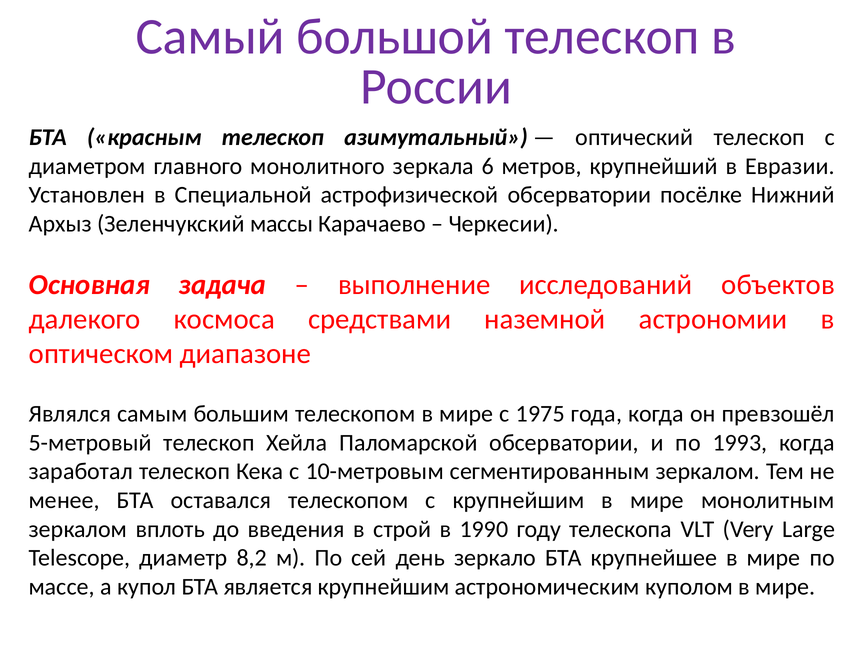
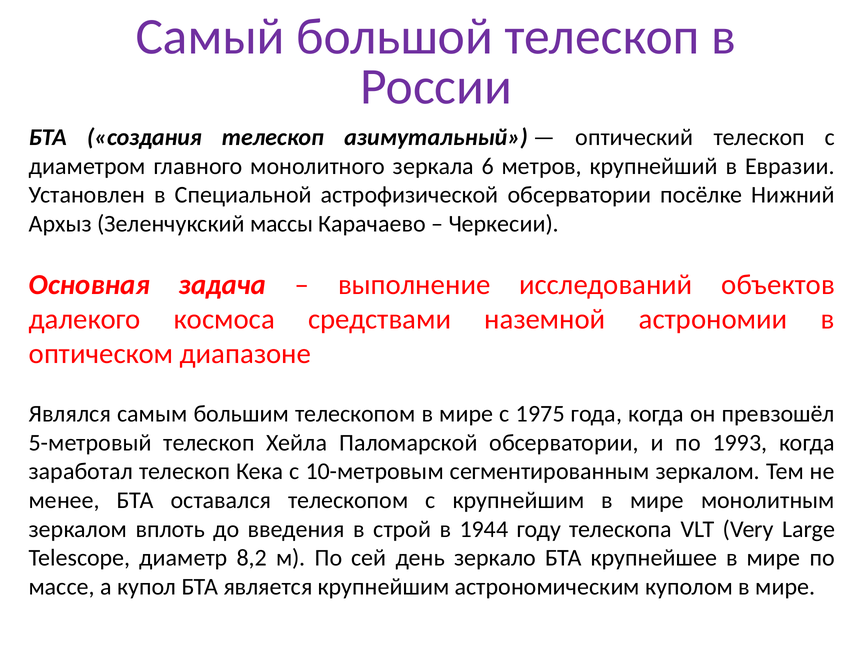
красным: красным -> создания (144, 137)
1990: 1990 -> 1944 (484, 529)
